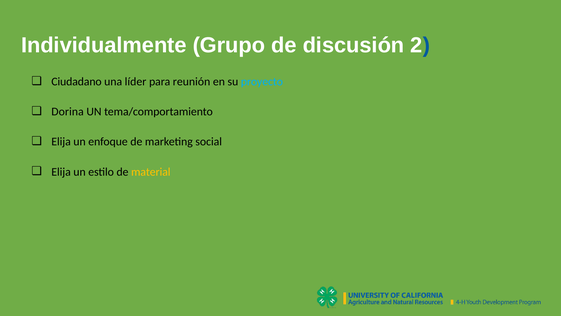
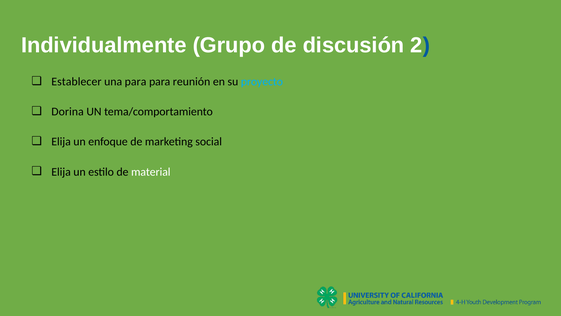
Ciudadano: Ciudadano -> Establecer (76, 82)
una líder: líder -> para (136, 82)
material colour: yellow -> white (151, 172)
